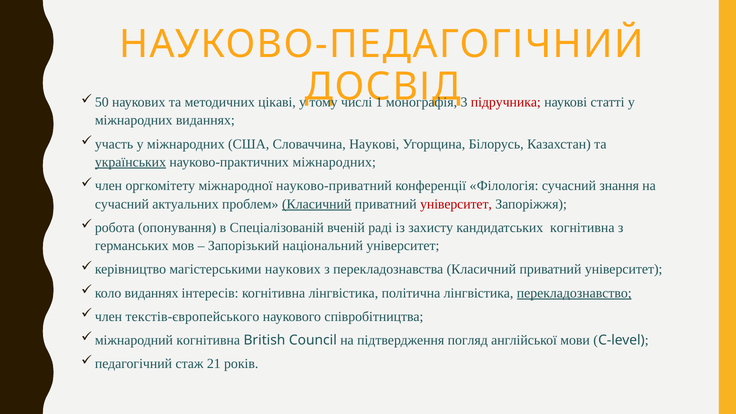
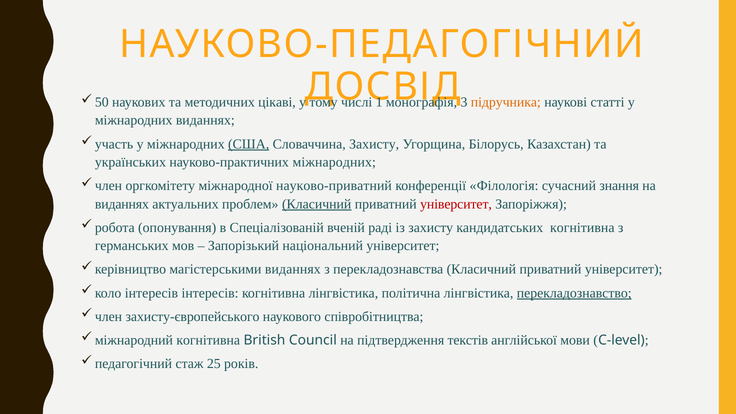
підручника colour: red -> orange (506, 102)
США underline: none -> present (249, 144)
Словаччина Наукові: Наукові -> Захисту (374, 144)
українських underline: present -> none (130, 162)
сучасний: сучасний -> виданнях (122, 204)
магістерськими наукових: наукових -> виданнях (293, 269)
виданнях: виданнях -> інтересів (151, 293)
текстів-європейського: текстів-європейського -> захисту-європейського (193, 317)
погляд: погляд -> текстів (468, 340)
21: 21 -> 25 (214, 364)
